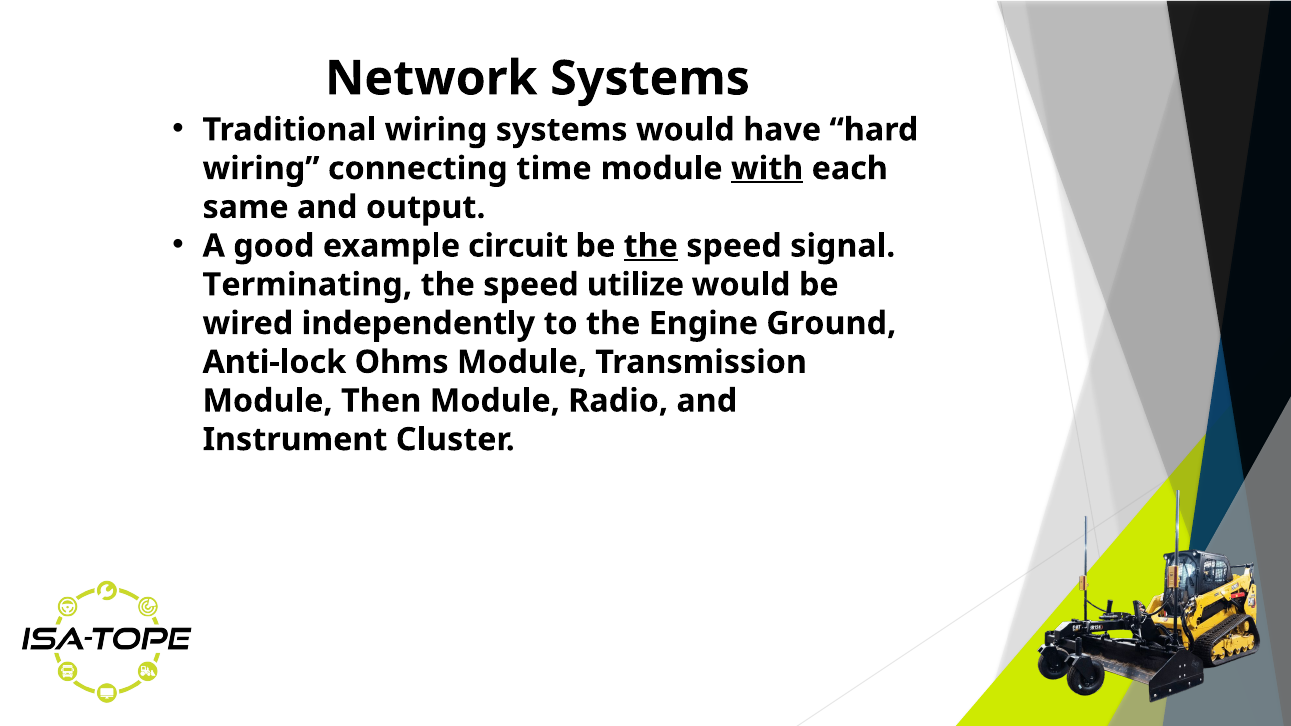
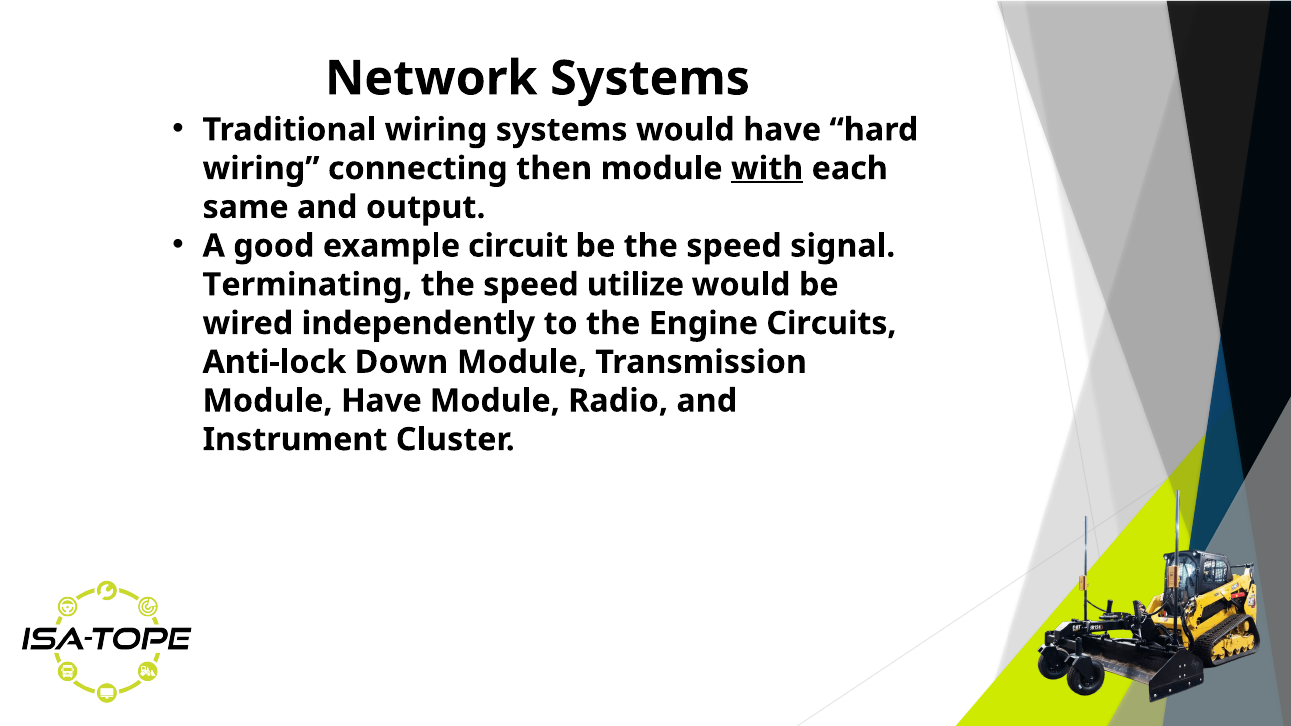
time: time -> then (554, 169)
the underline: present -> none (651, 246)
Ground: Ground -> Circuits (831, 324)
Ohms: Ohms -> Down (401, 362)
Module Then: Then -> Have (381, 401)
